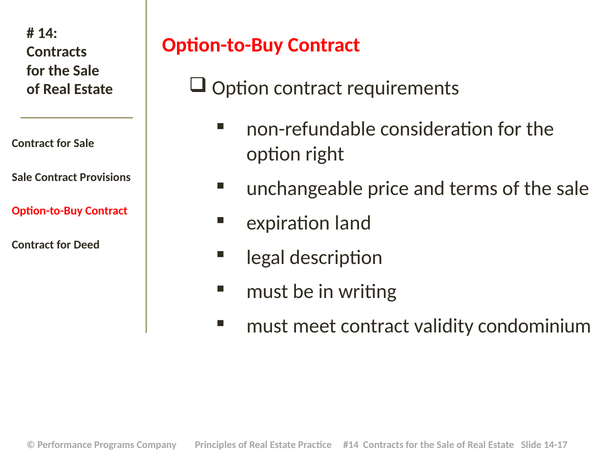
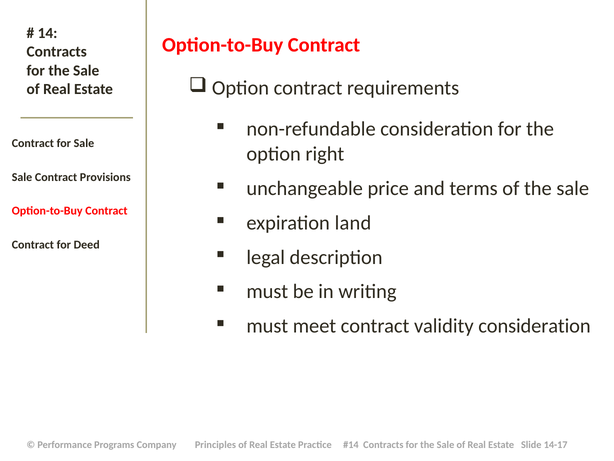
validity condominium: condominium -> consideration (534, 326)
